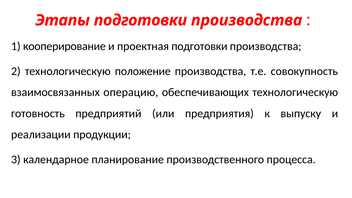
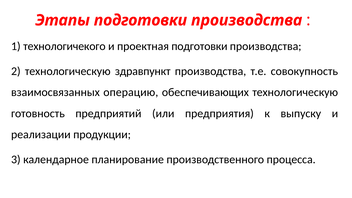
кооперирование: кооперирование -> технологичекого (64, 46)
положение: положение -> здравпункт (143, 71)
